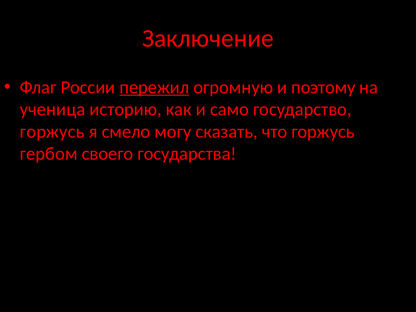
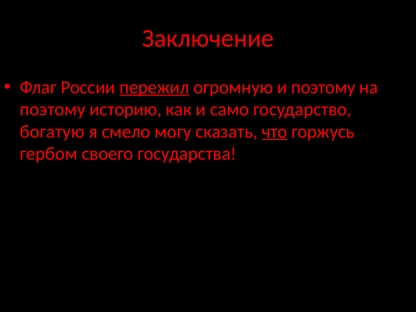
ученица: ученица -> поэтому (53, 109)
горжусь: горжусь -> богатую (52, 132)
что underline: none -> present (275, 132)
